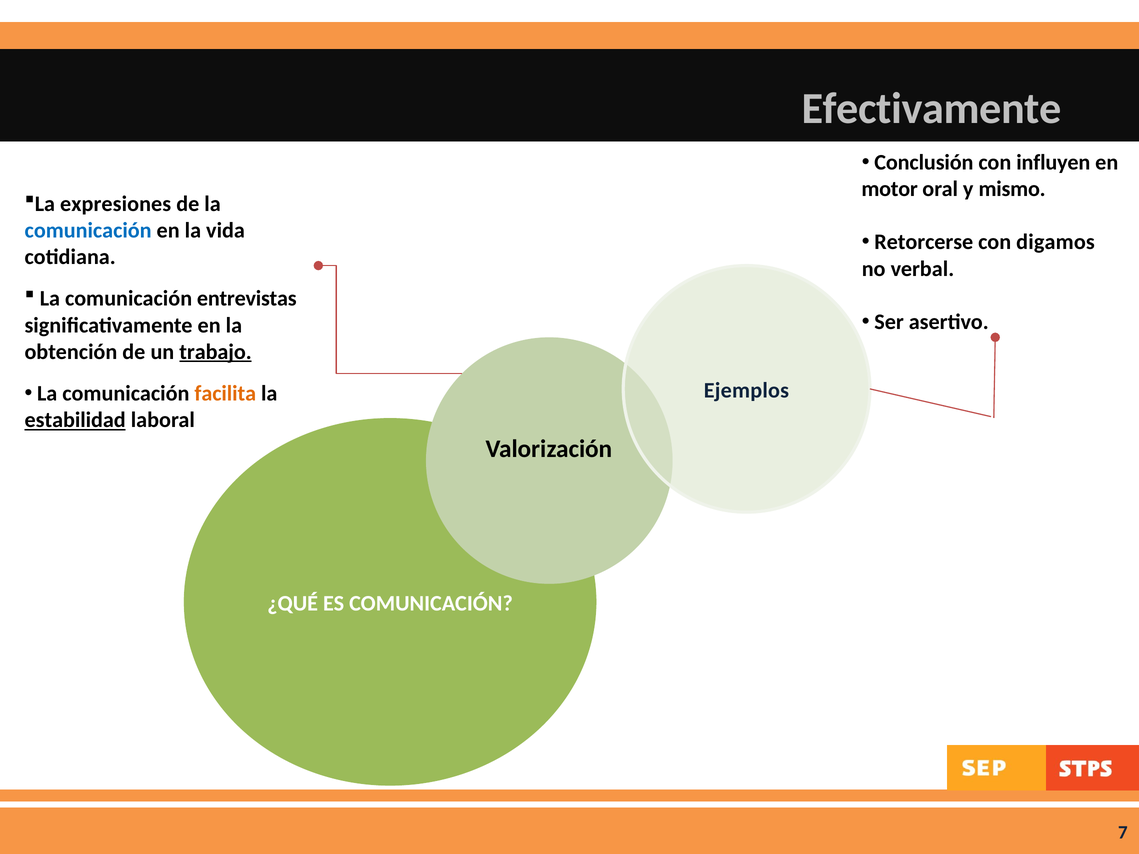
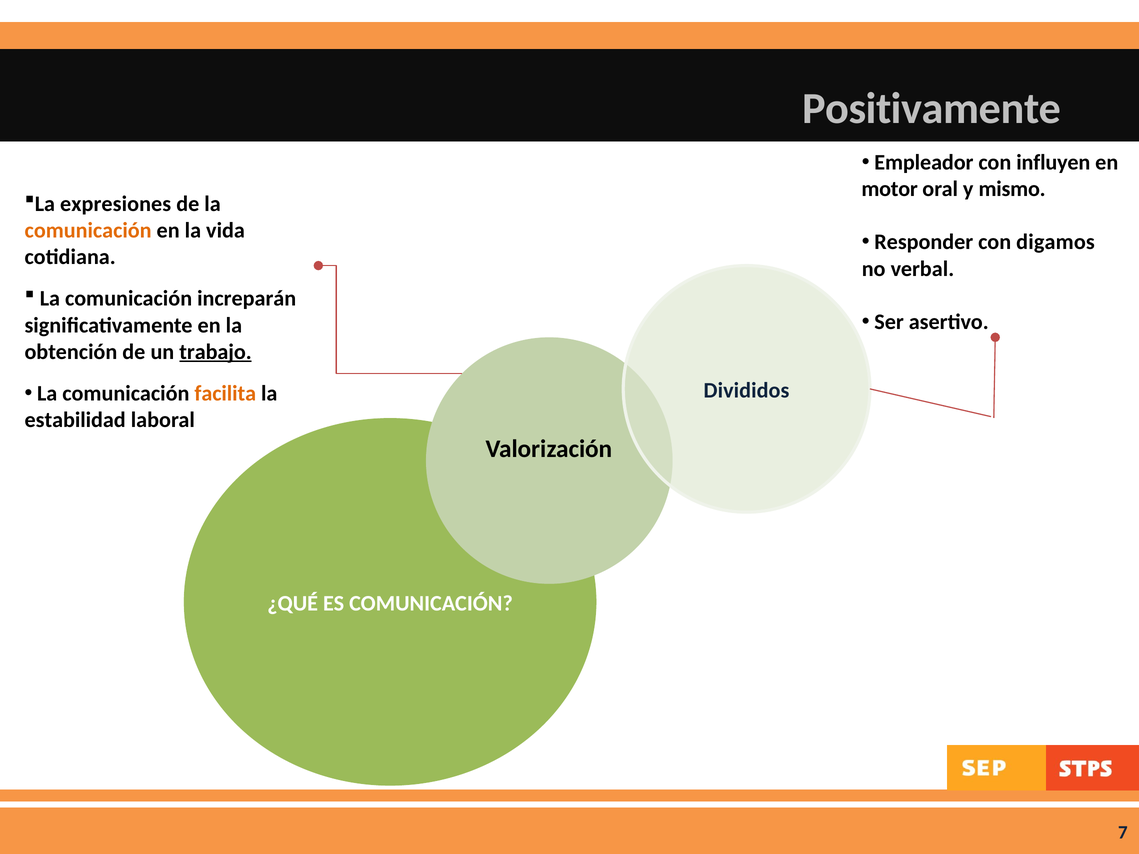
Efectivamente: Efectivamente -> Positivamente (932, 108)
Conclusión: Conclusión -> Empleador (924, 162)
comunicación colour: blue -> orange (88, 230)
Retorcerse: Retorcerse -> Responder (924, 242)
entrevistas: entrevistas -> increparán (247, 299)
Ejemplos: Ejemplos -> Divididos (746, 390)
estabilidad underline: present -> none (75, 420)
